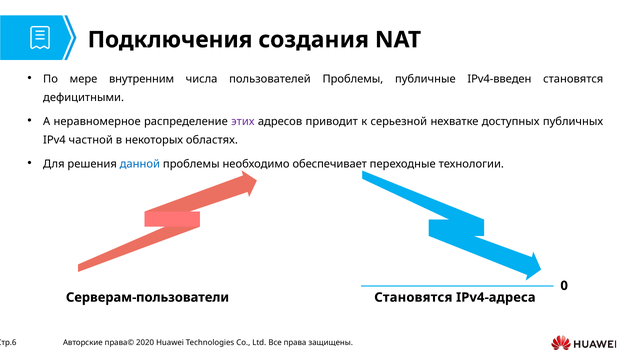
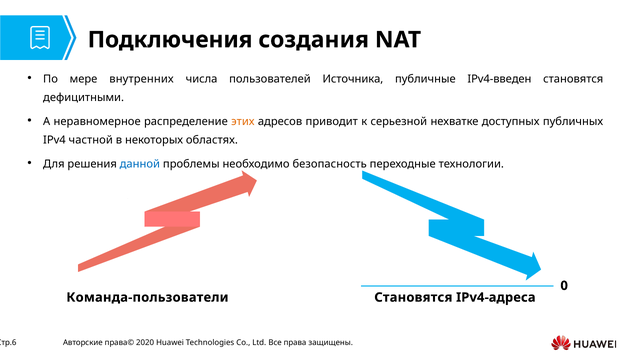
внутренним: внутренним -> внутренних (142, 79)
пользователей Проблемы: Проблемы -> Источника (353, 79)
этих colour: purple -> orange (243, 122)
обеспечивает: обеспечивает -> безопасность (330, 164)
Серверам-пользователи: Серверам-пользователи -> Команда-пользователи (147, 298)
